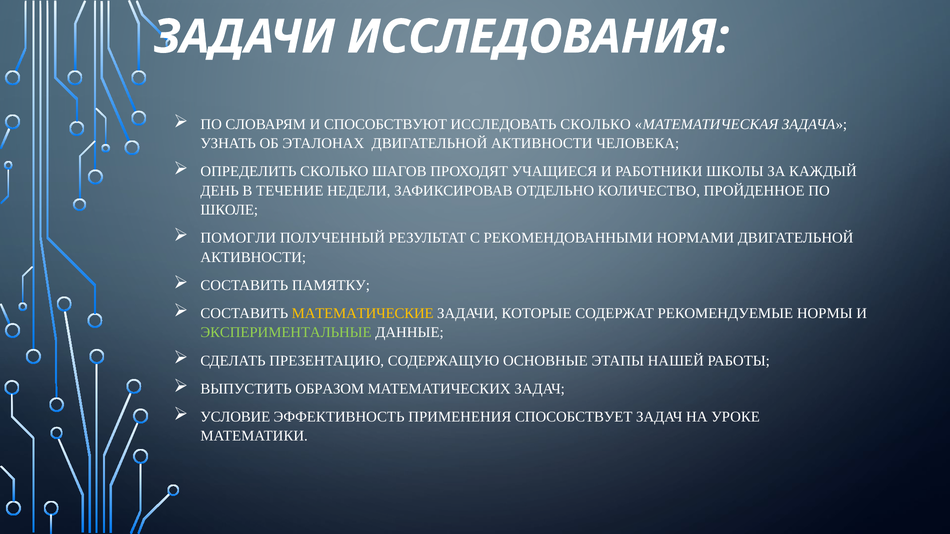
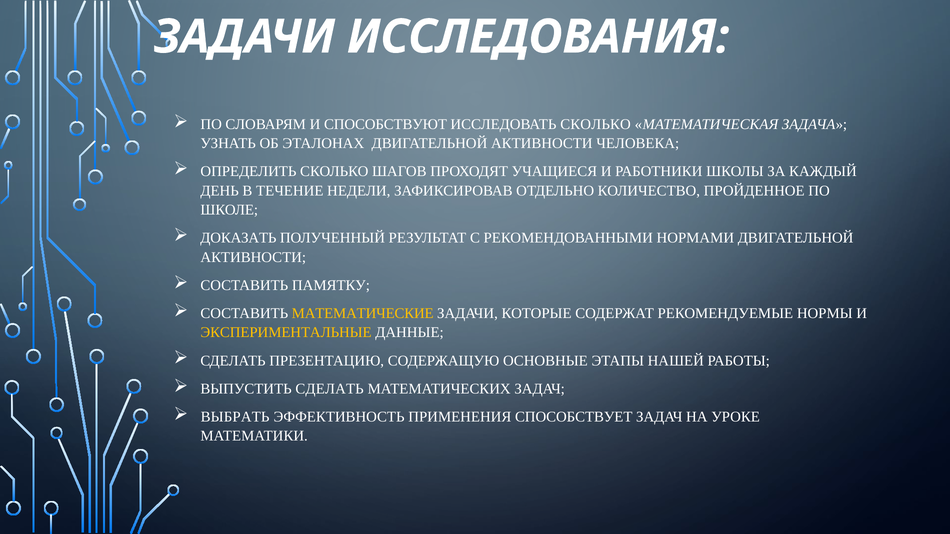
ПОМОГЛИ: ПОМОГЛИ -> ДОКАЗАТЬ (238, 238)
ЭКСПЕРИМЕНТАЛЬНЫЕ colour: light green -> yellow (286, 333)
ВЫПУСТИТЬ ОБРАЗОМ: ОБРАЗОМ -> СДЕЛАТЬ (330, 389)
УСЛОВИЕ: УСЛОВИЕ -> ВЫБРАТЬ (235, 417)
